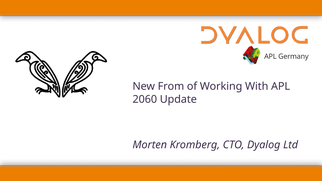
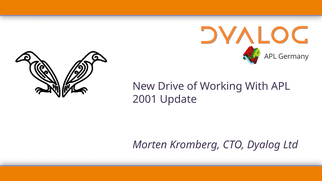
From: From -> Drive (171, 86)
2060: 2060 -> 2001 (145, 99)
